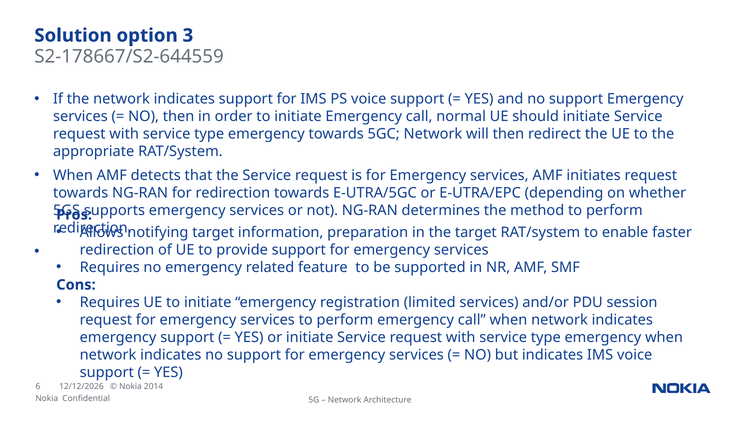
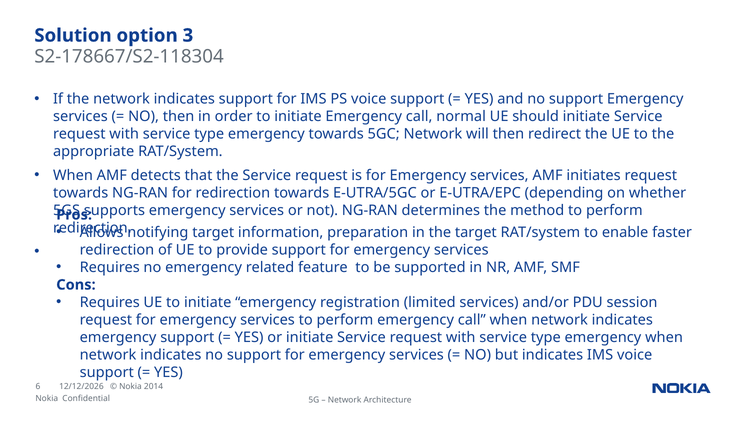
S2-178667/S2-644559: S2-178667/S2-644559 -> S2-178667/S2-118304 (129, 57)
